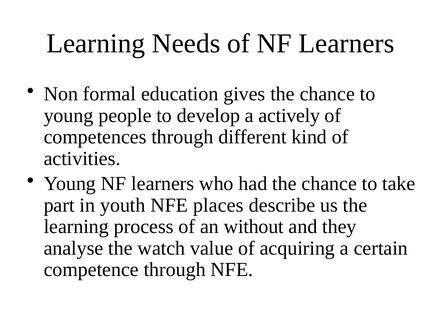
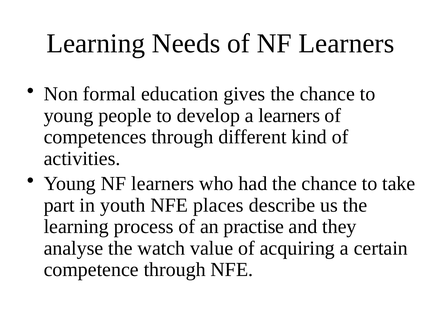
a actively: actively -> learners (289, 116)
without: without -> practise (254, 227)
